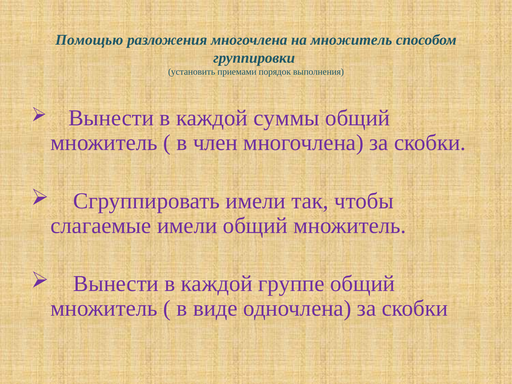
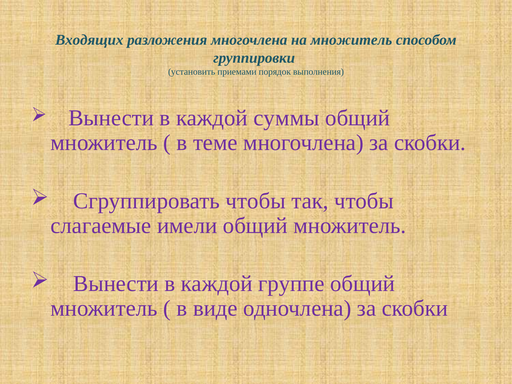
Помощью: Помощью -> Входящих (89, 40)
член: член -> теме (215, 143)
Сгруппировать имели: имели -> чтобы (256, 201)
